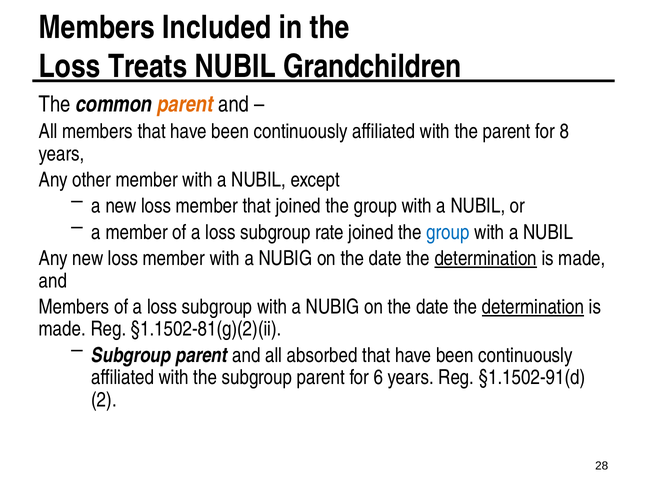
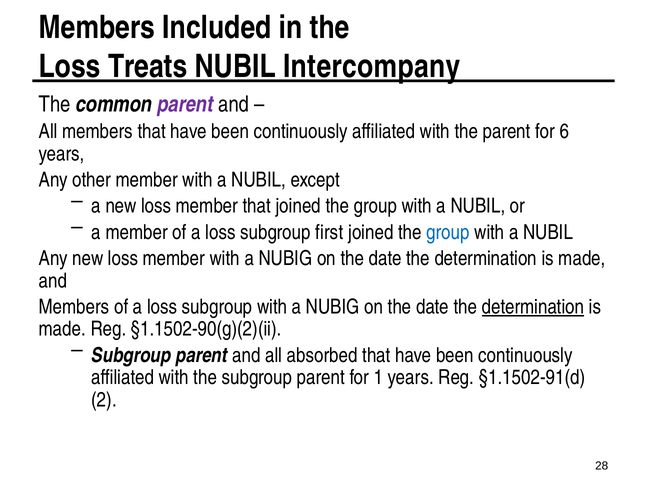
Grandchildren: Grandchildren -> Intercompany (372, 66)
parent colour: orange -> purple (185, 105)
8: 8 -> 6 (564, 131)
rate: rate -> first (329, 232)
determination underline: present -> none (486, 259)
§1.1502-81(g)(2)(ii: §1.1502-81(g)(2)(ii -> §1.1502-90(g)(2)(ii (206, 329)
6: 6 -> 1 (378, 378)
